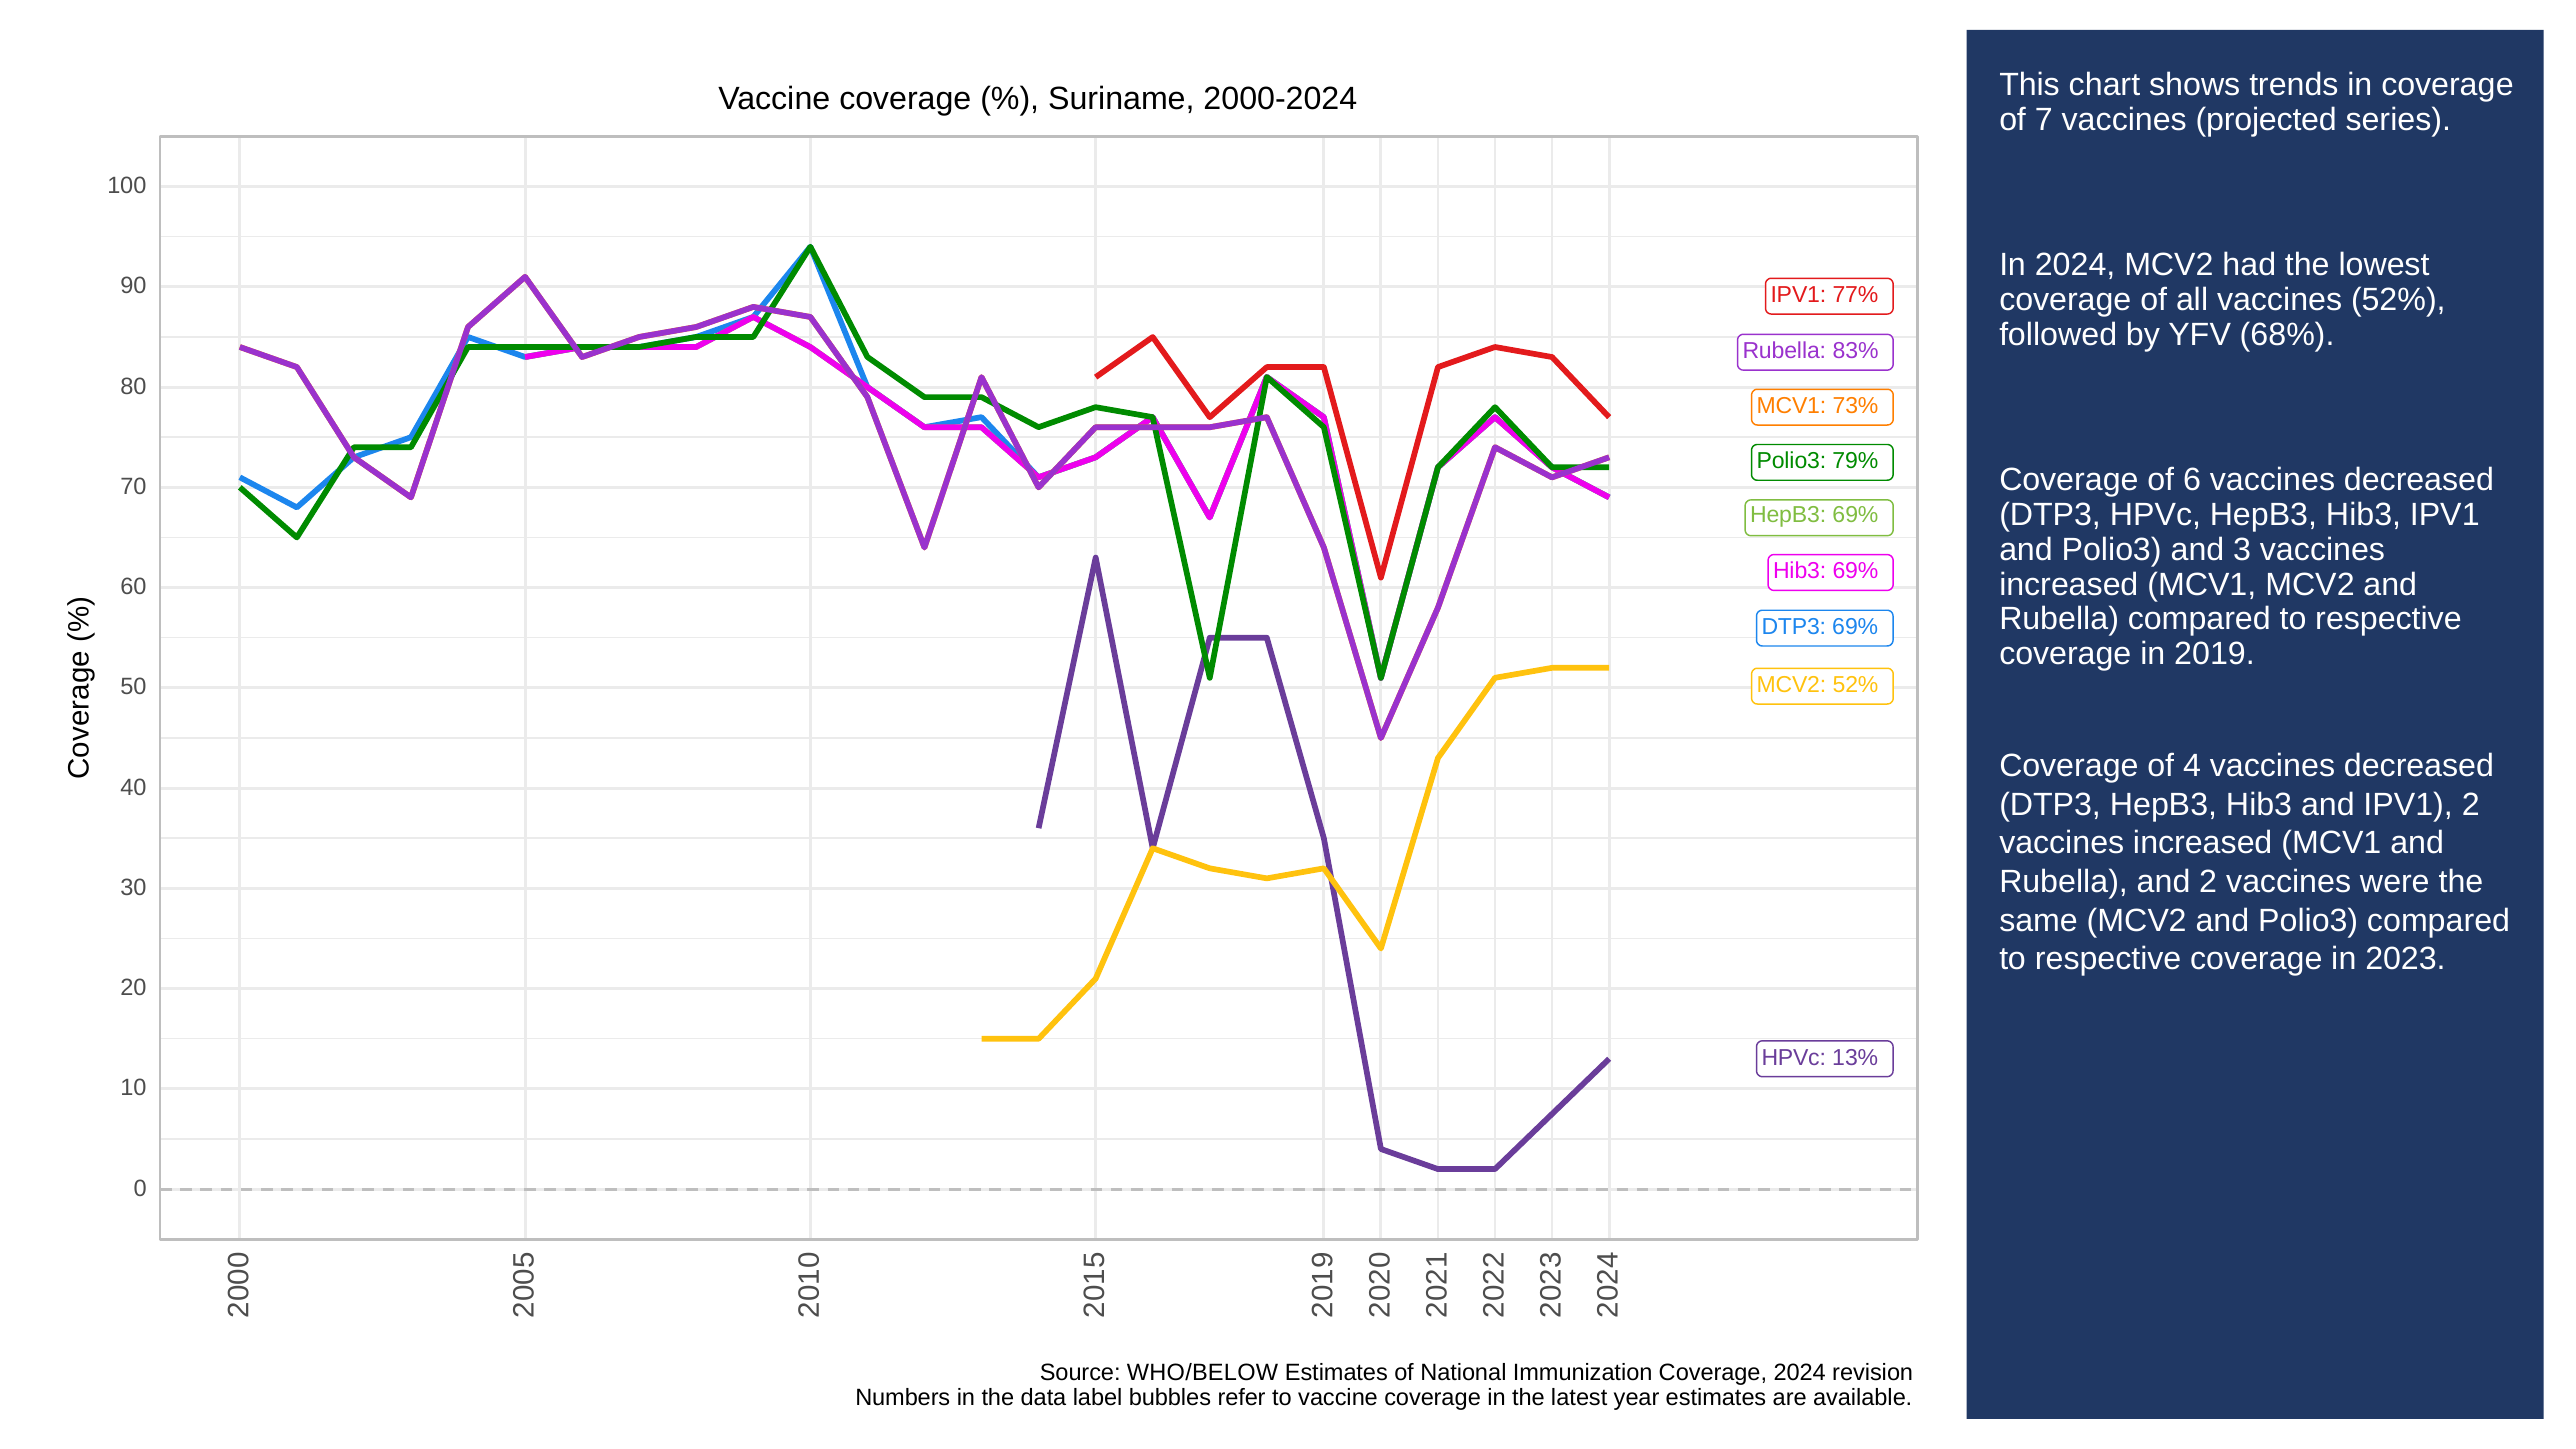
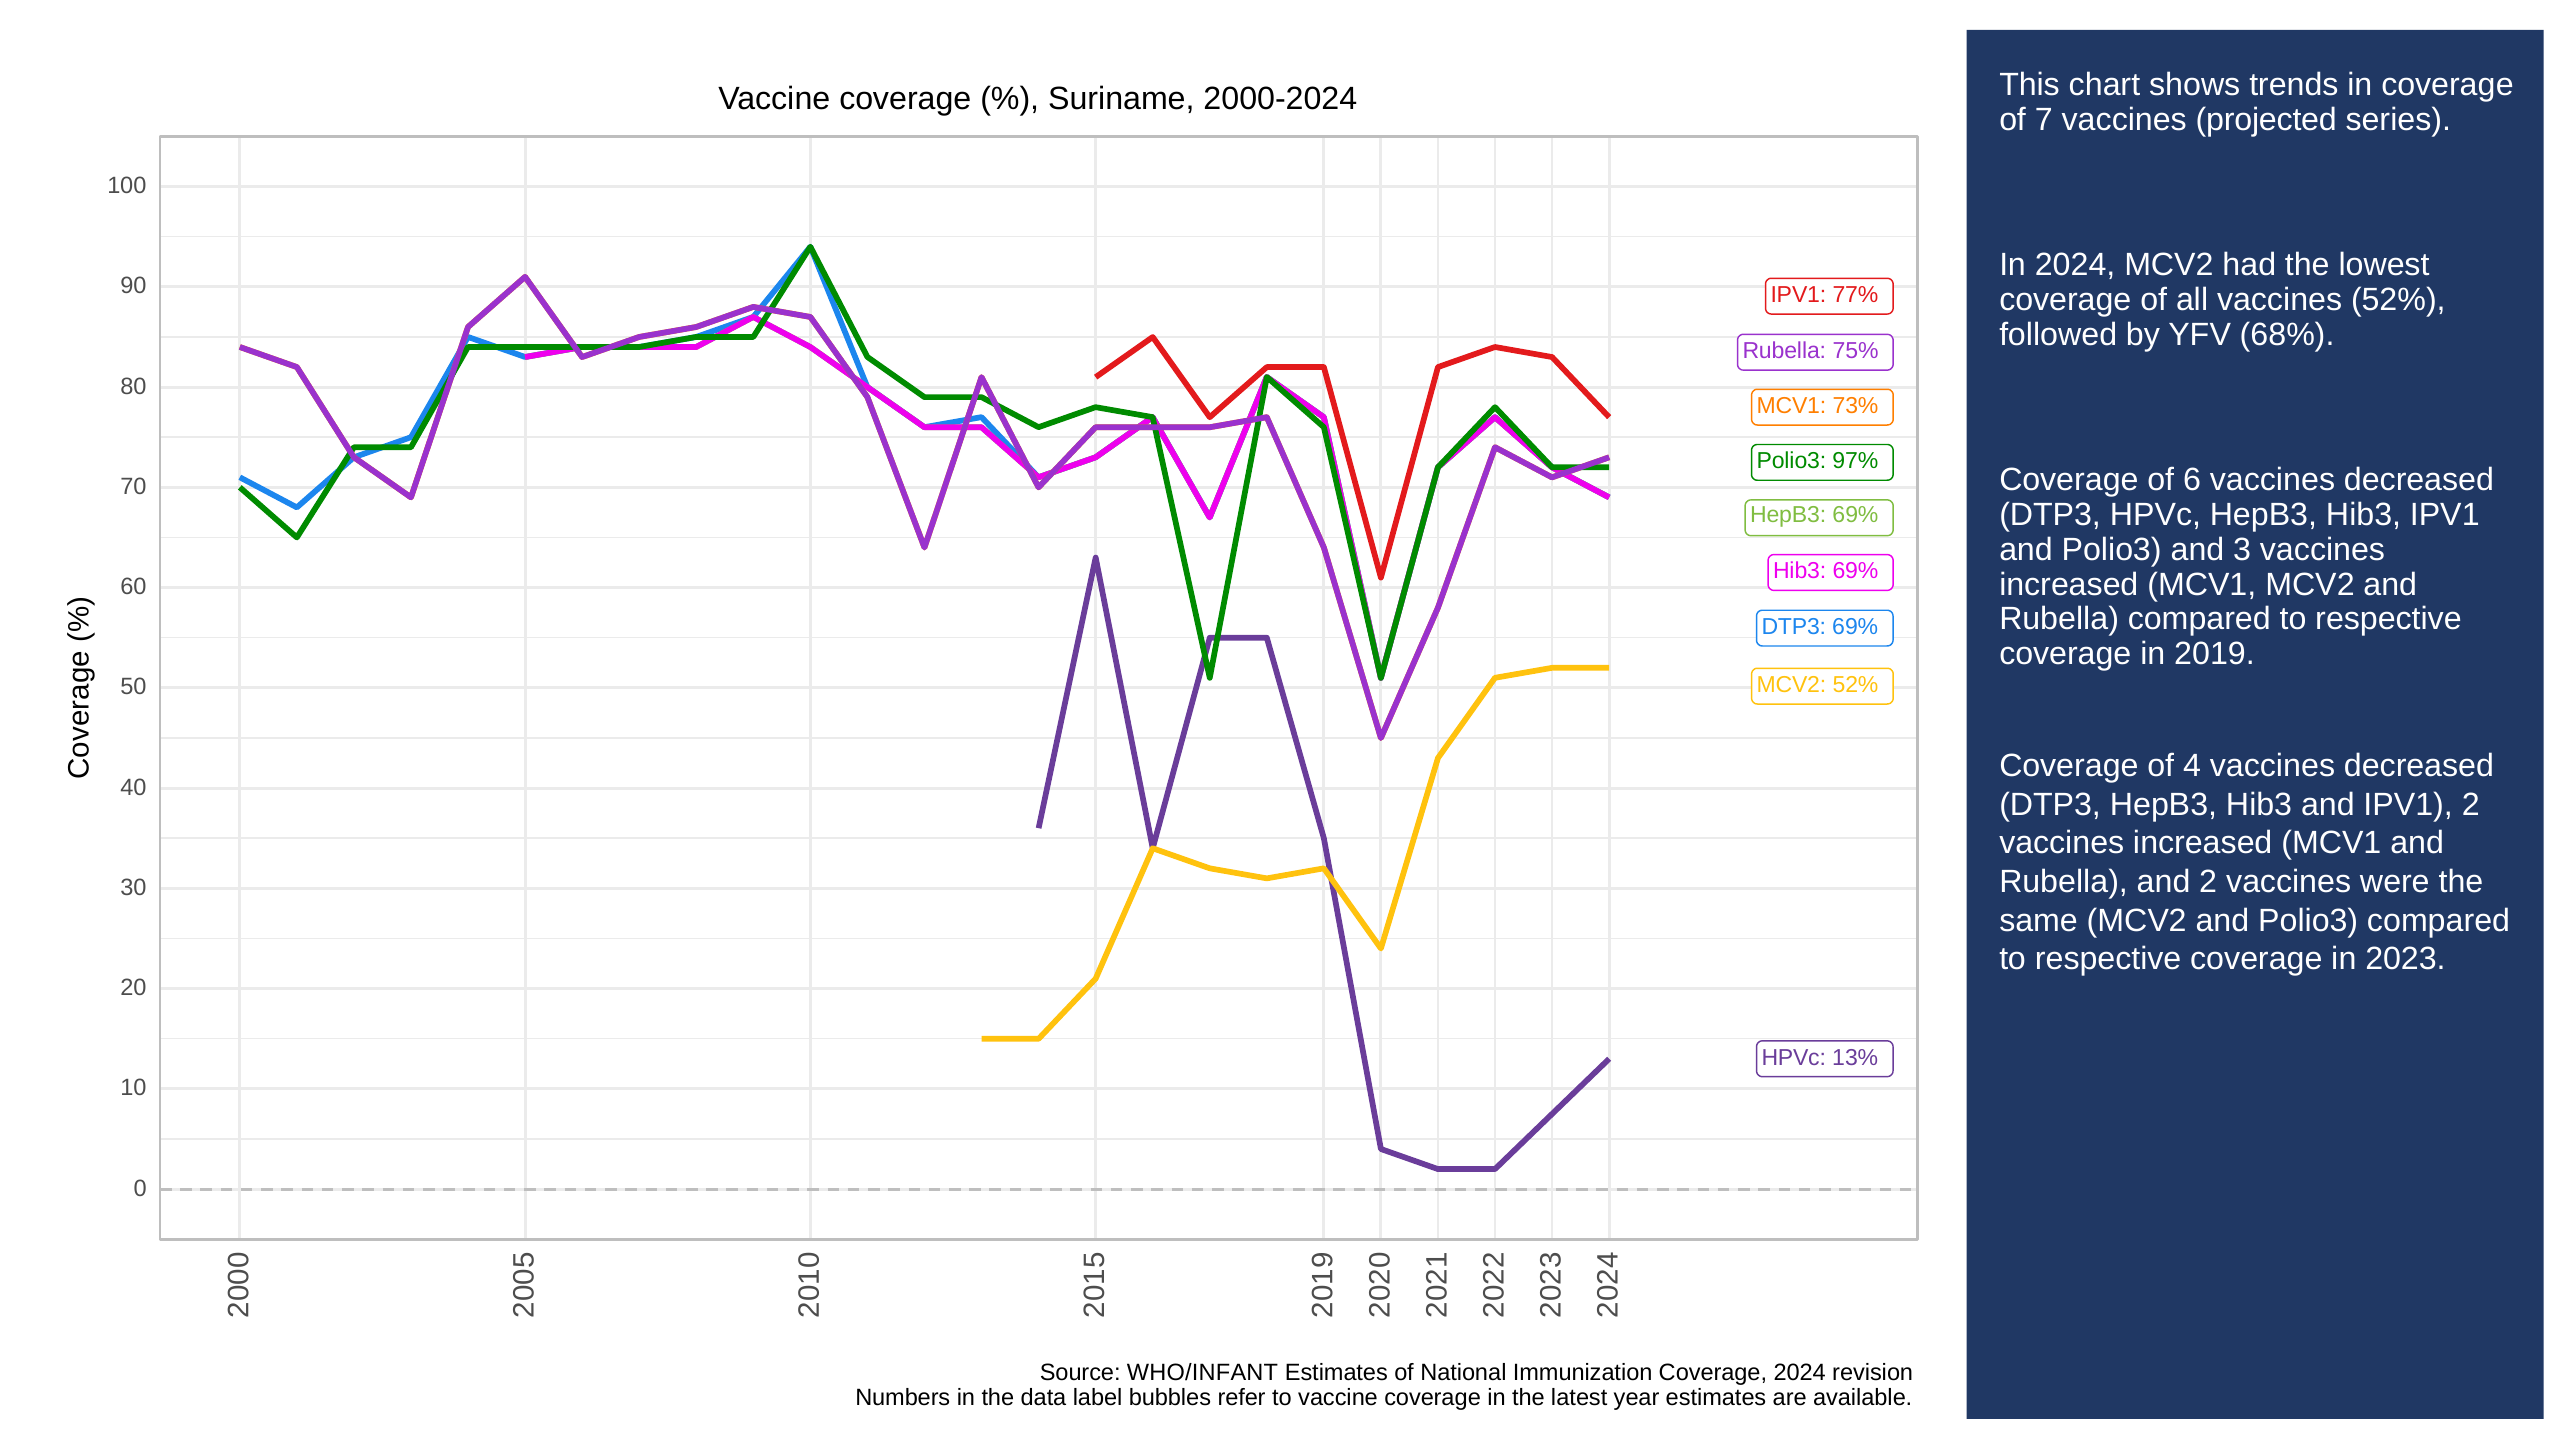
83%: 83% -> 75% (1856, 351)
79%: 79% -> 97% (1855, 461)
WHO/BELOW: WHO/BELOW -> WHO/INFANT (1203, 1373)
